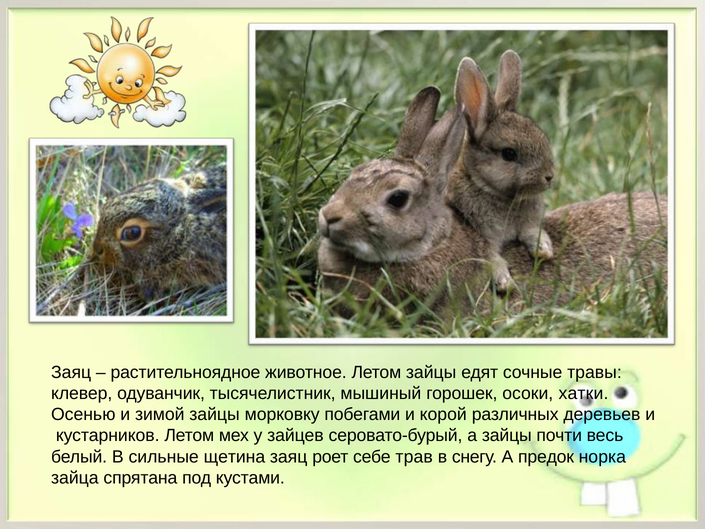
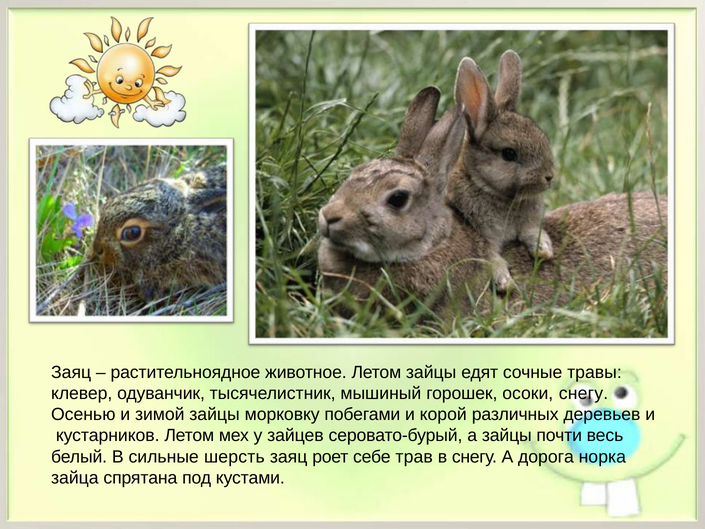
осоки хатки: хатки -> снегу (583, 393)
щетина: щетина -> шерсть (234, 457)
предок: предок -> дорога (546, 457)
